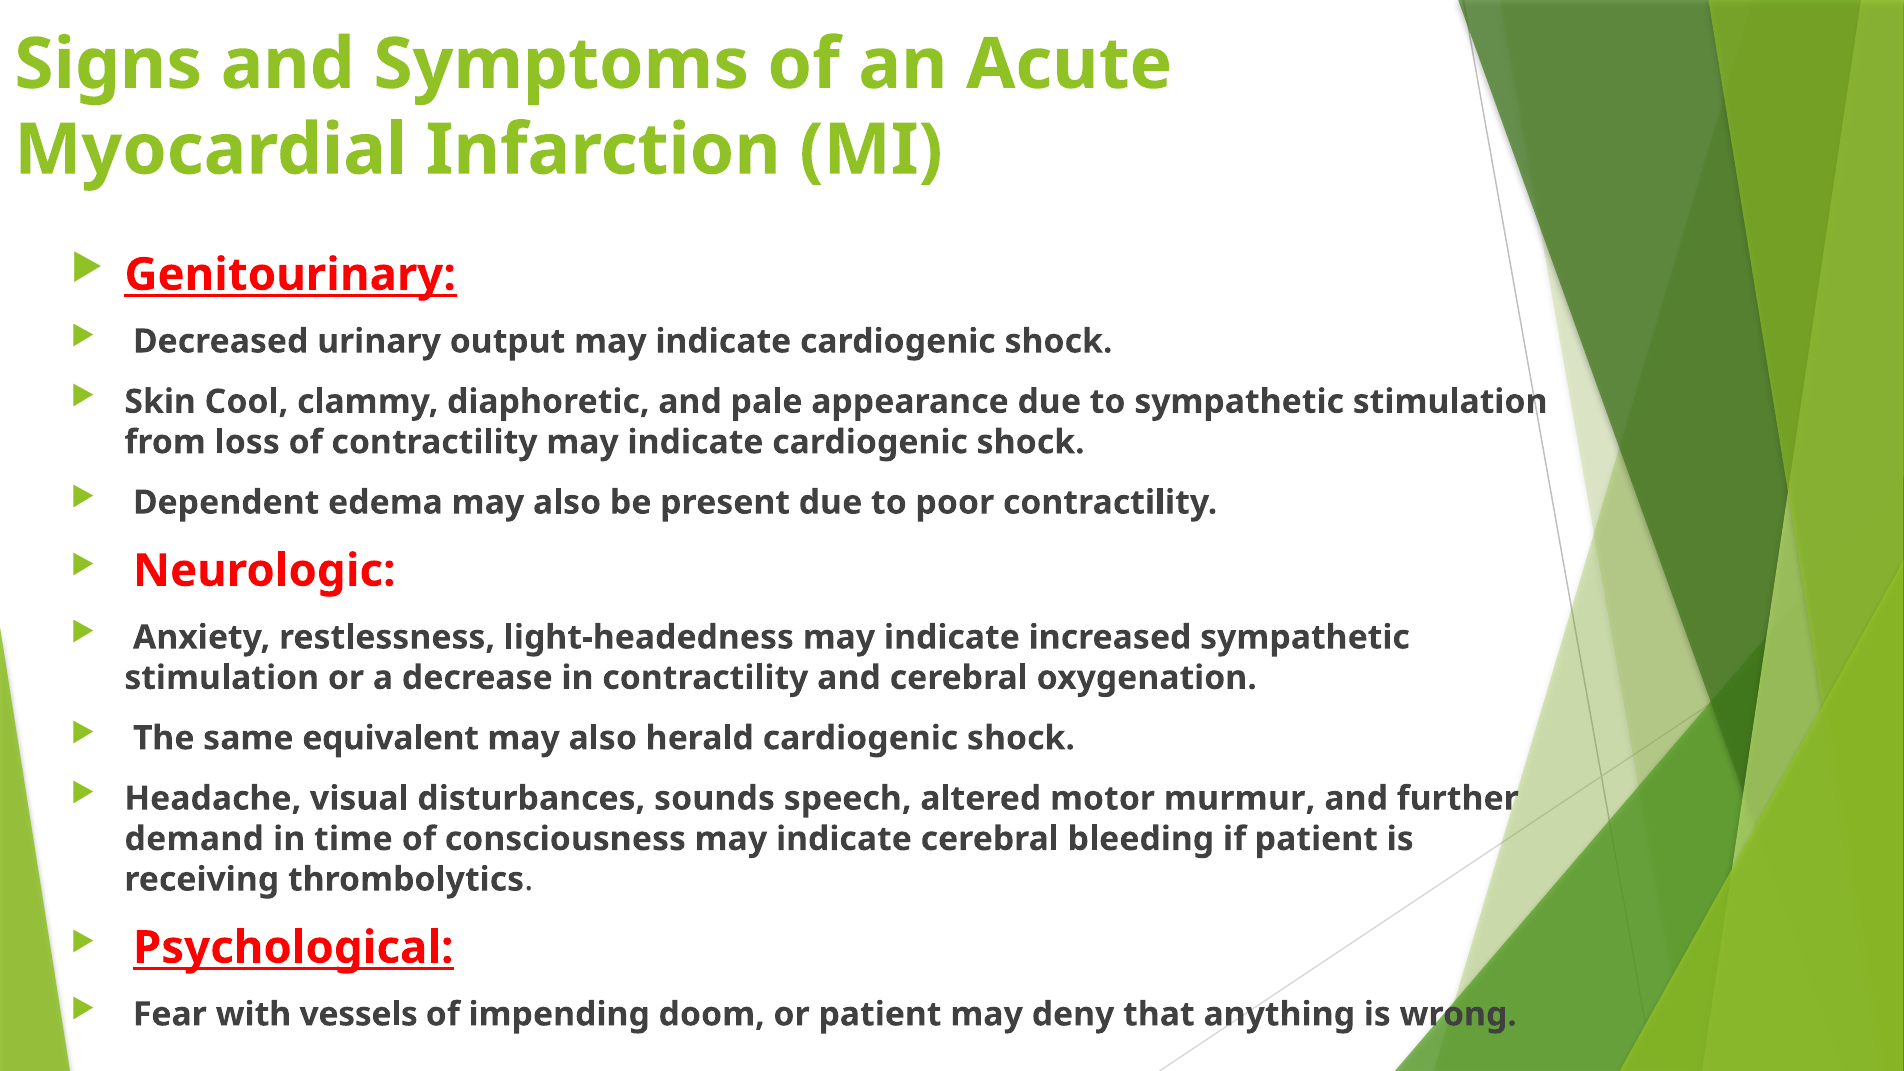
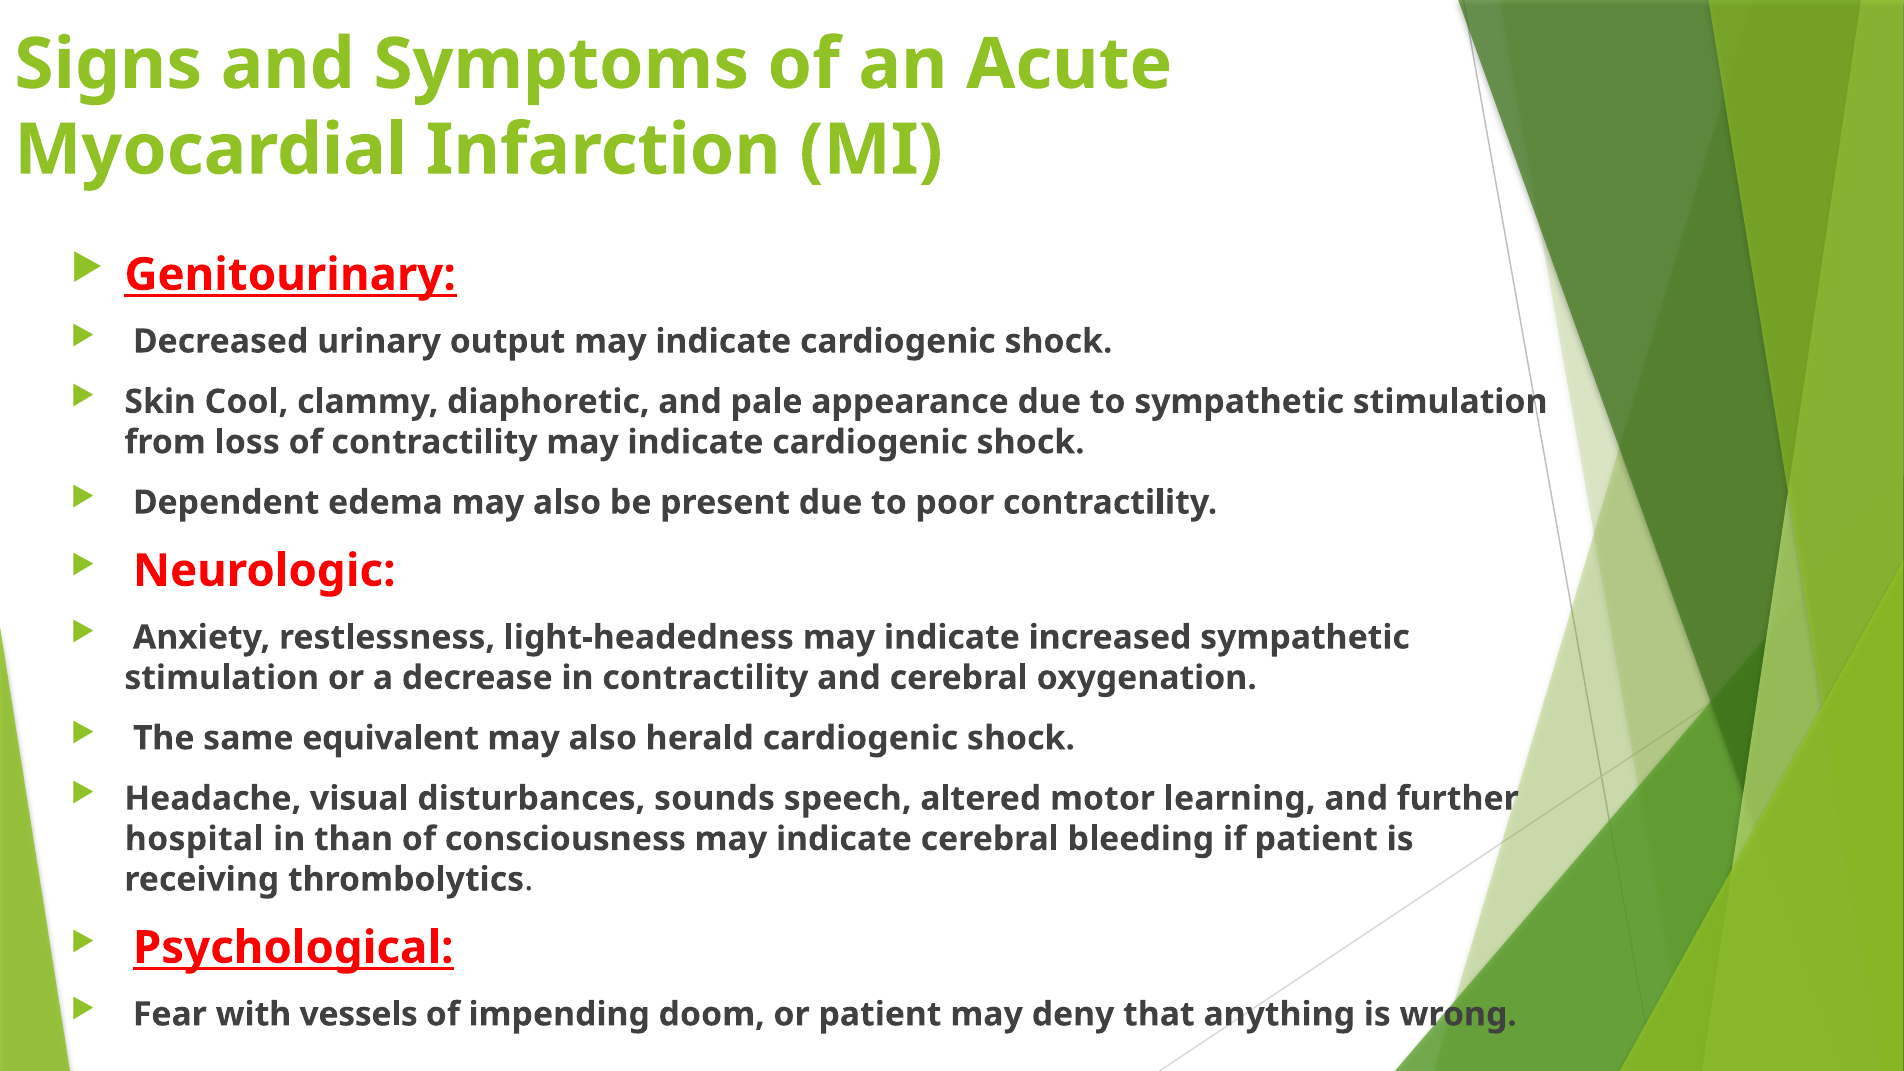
murmur: murmur -> learning (1240, 798)
demand: demand -> hospital (194, 839)
time: time -> than (353, 839)
